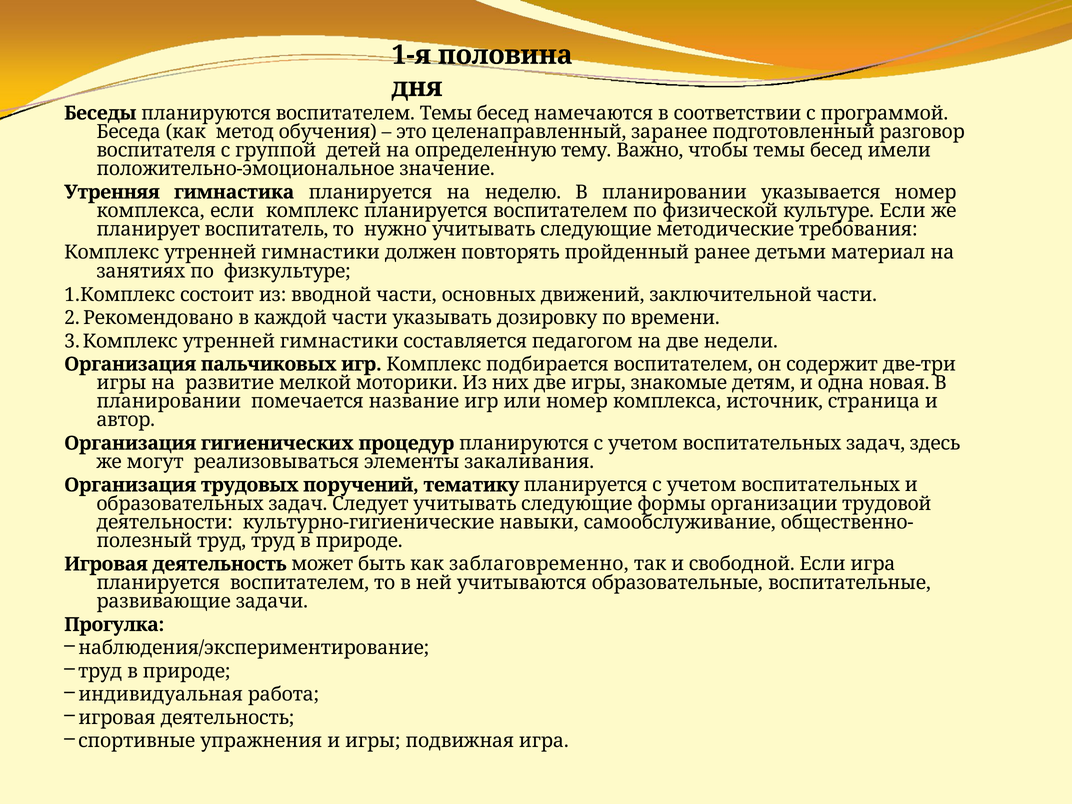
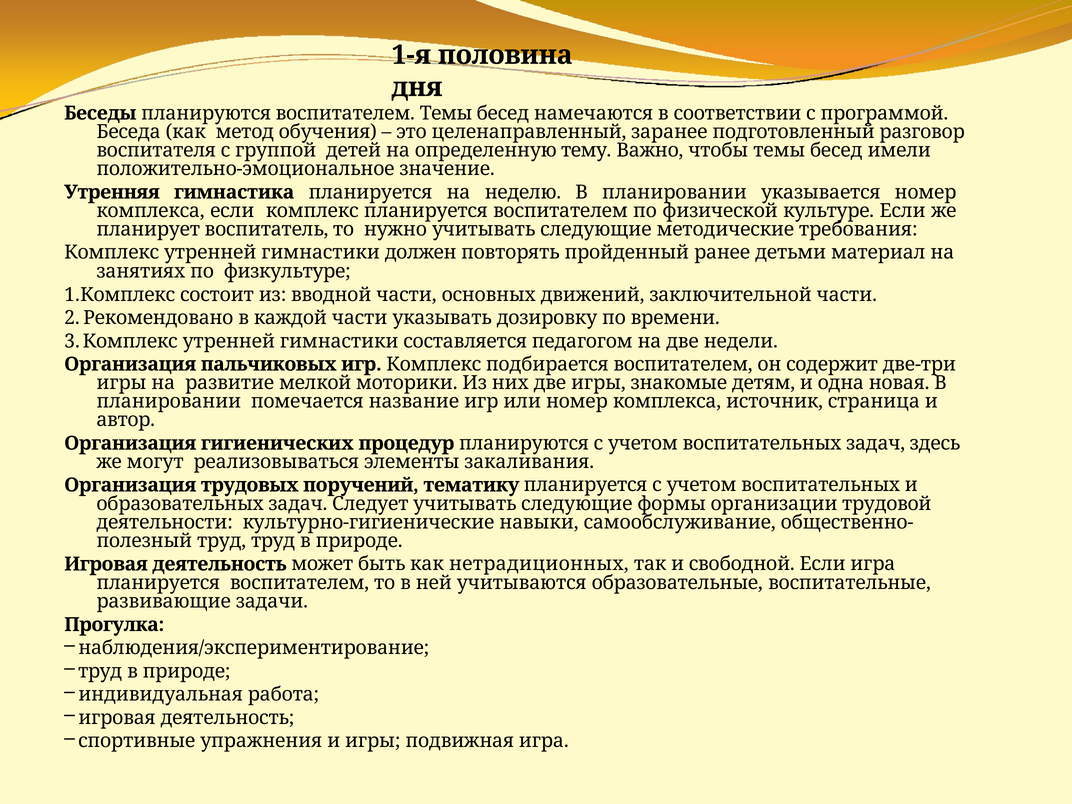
заблаговременно: заблаговременно -> нетрадиционных (539, 564)
